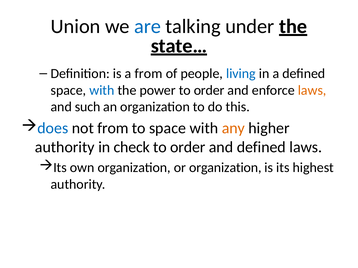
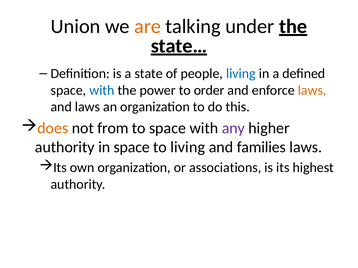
are colour: blue -> orange (148, 26)
a from: from -> state (149, 74)
and such: such -> laws (88, 107)
does colour: blue -> orange (53, 128)
any colour: orange -> purple (233, 128)
in check: check -> space (132, 147)
order: order -> living (188, 147)
and defined: defined -> families (261, 147)
or organization: organization -> associations (225, 168)
